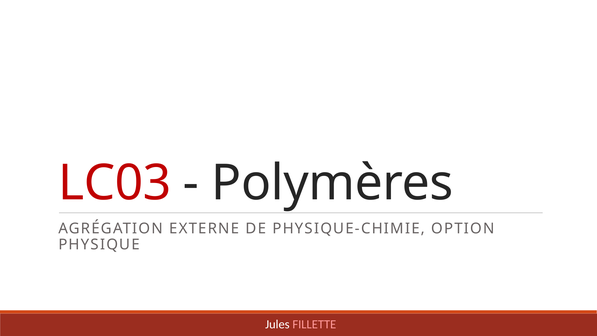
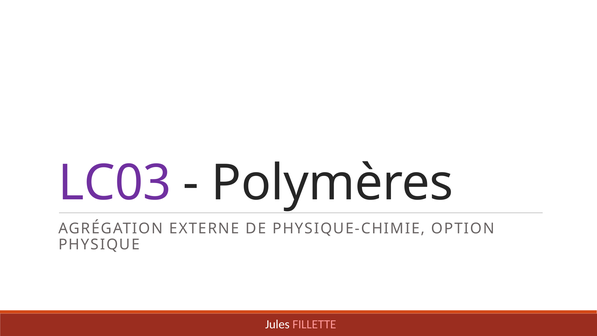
LC03 colour: red -> purple (115, 183)
